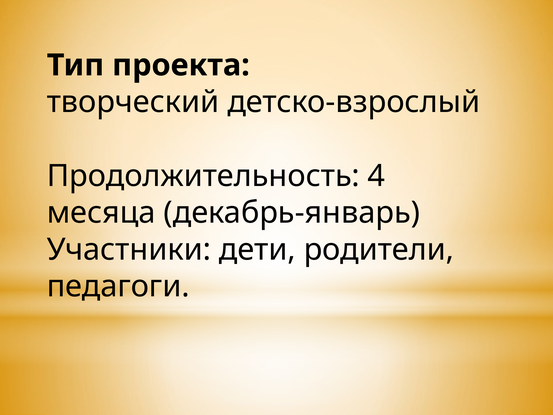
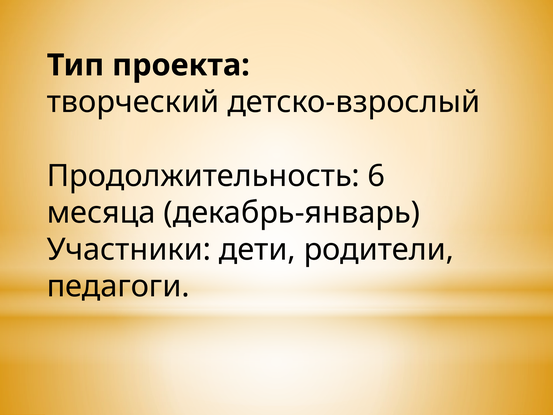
4: 4 -> 6 (376, 176)
